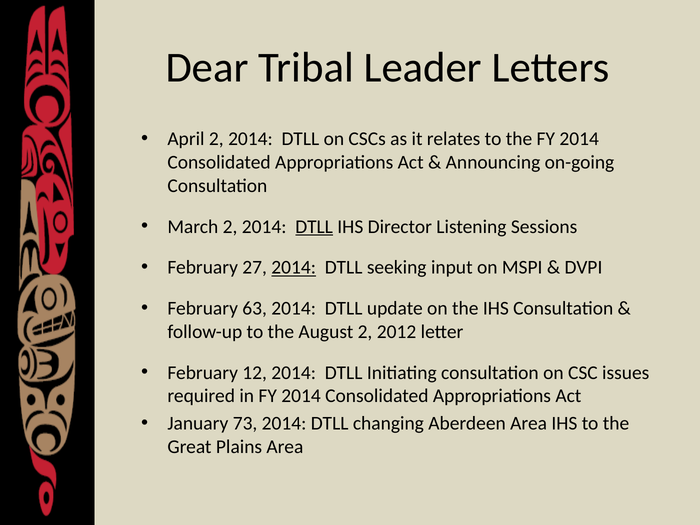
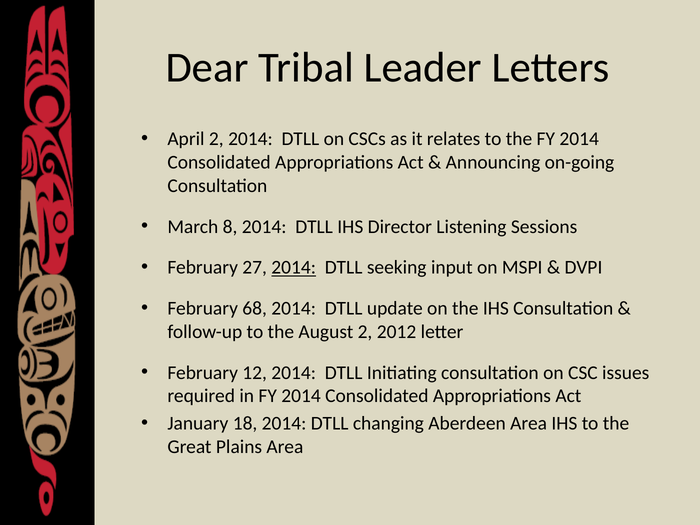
March 2: 2 -> 8 (230, 227)
DTLL underline: present -> none (314, 227)
63: 63 -> 68 (255, 308)
73: 73 -> 18 (245, 423)
